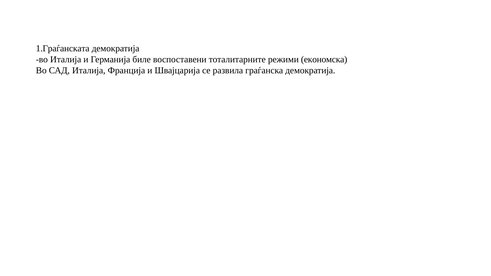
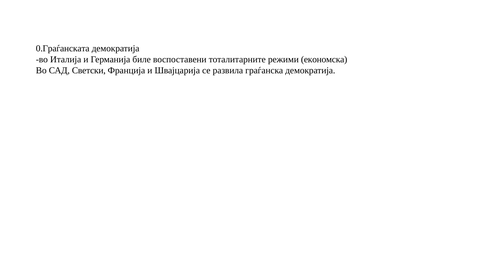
1.Граѓанската: 1.Граѓанската -> 0.Граѓанската (63, 48)
САД Италија: Италија -> Светски (89, 70)
